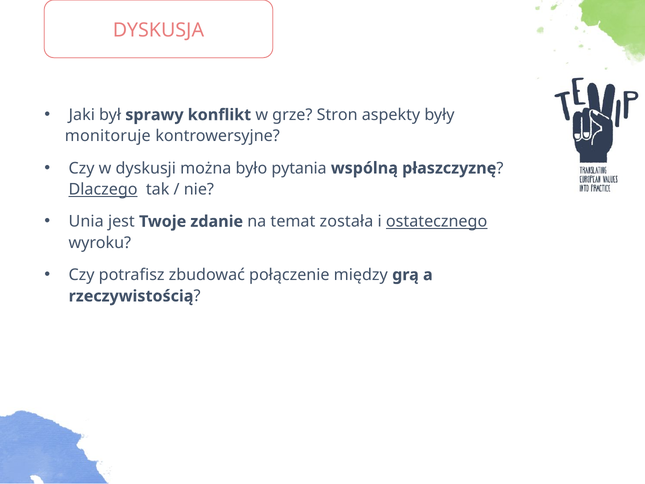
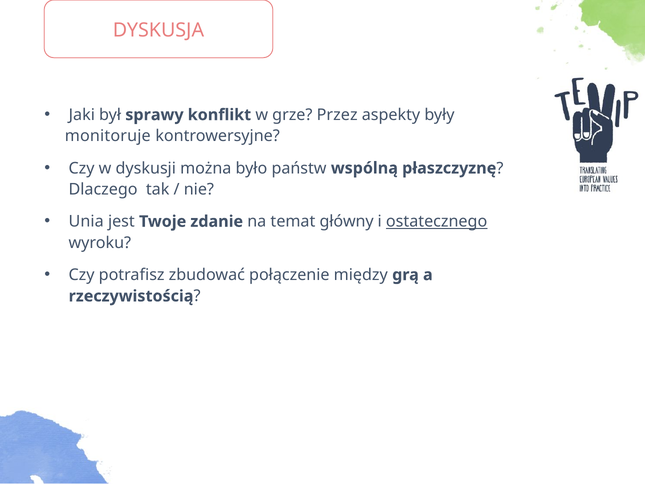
Stron: Stron -> Przez (337, 115)
pytania: pytania -> państw (299, 168)
Dlaczego underline: present -> none (103, 189)
została: została -> główny (347, 221)
